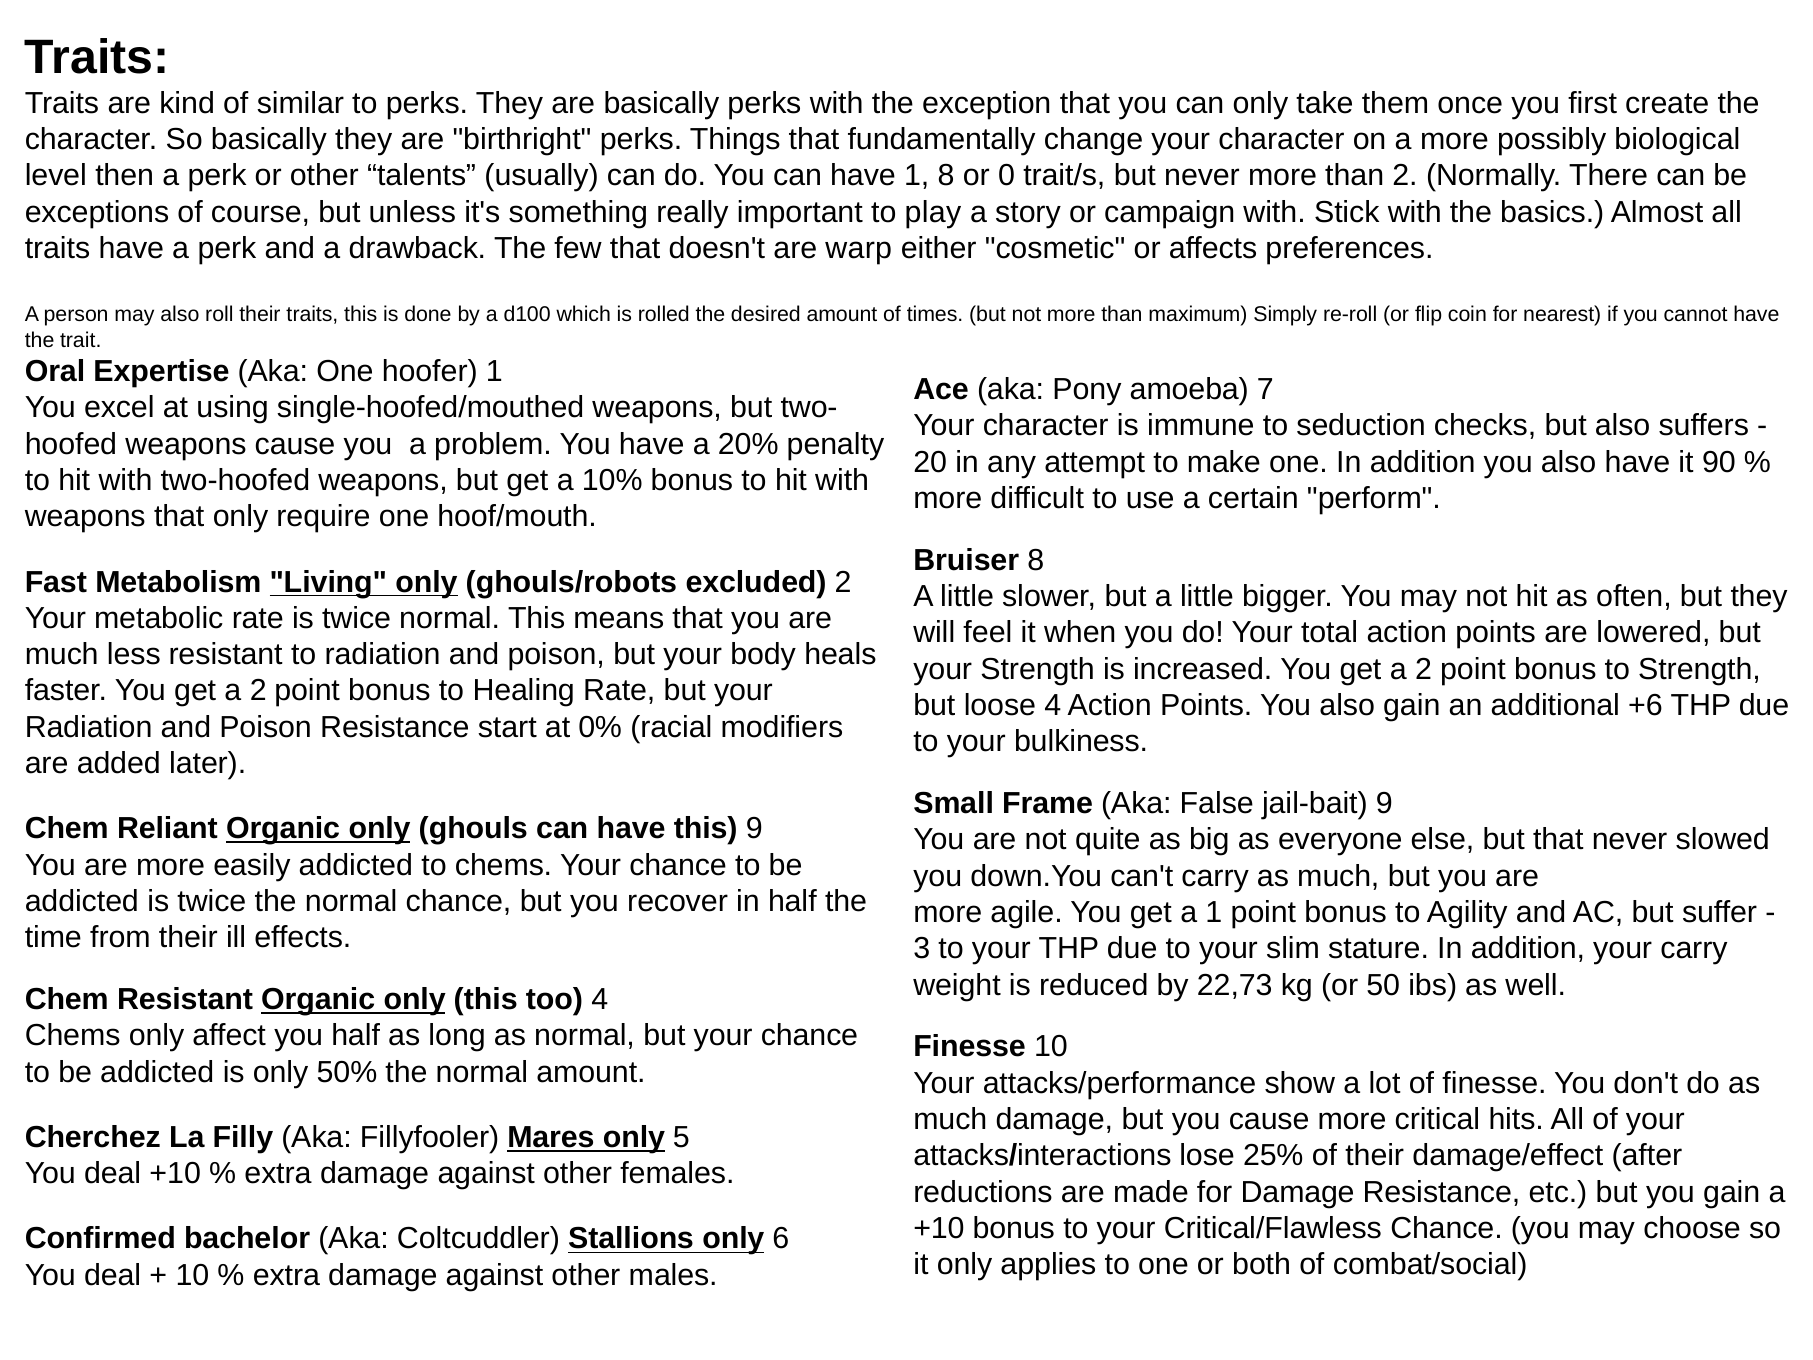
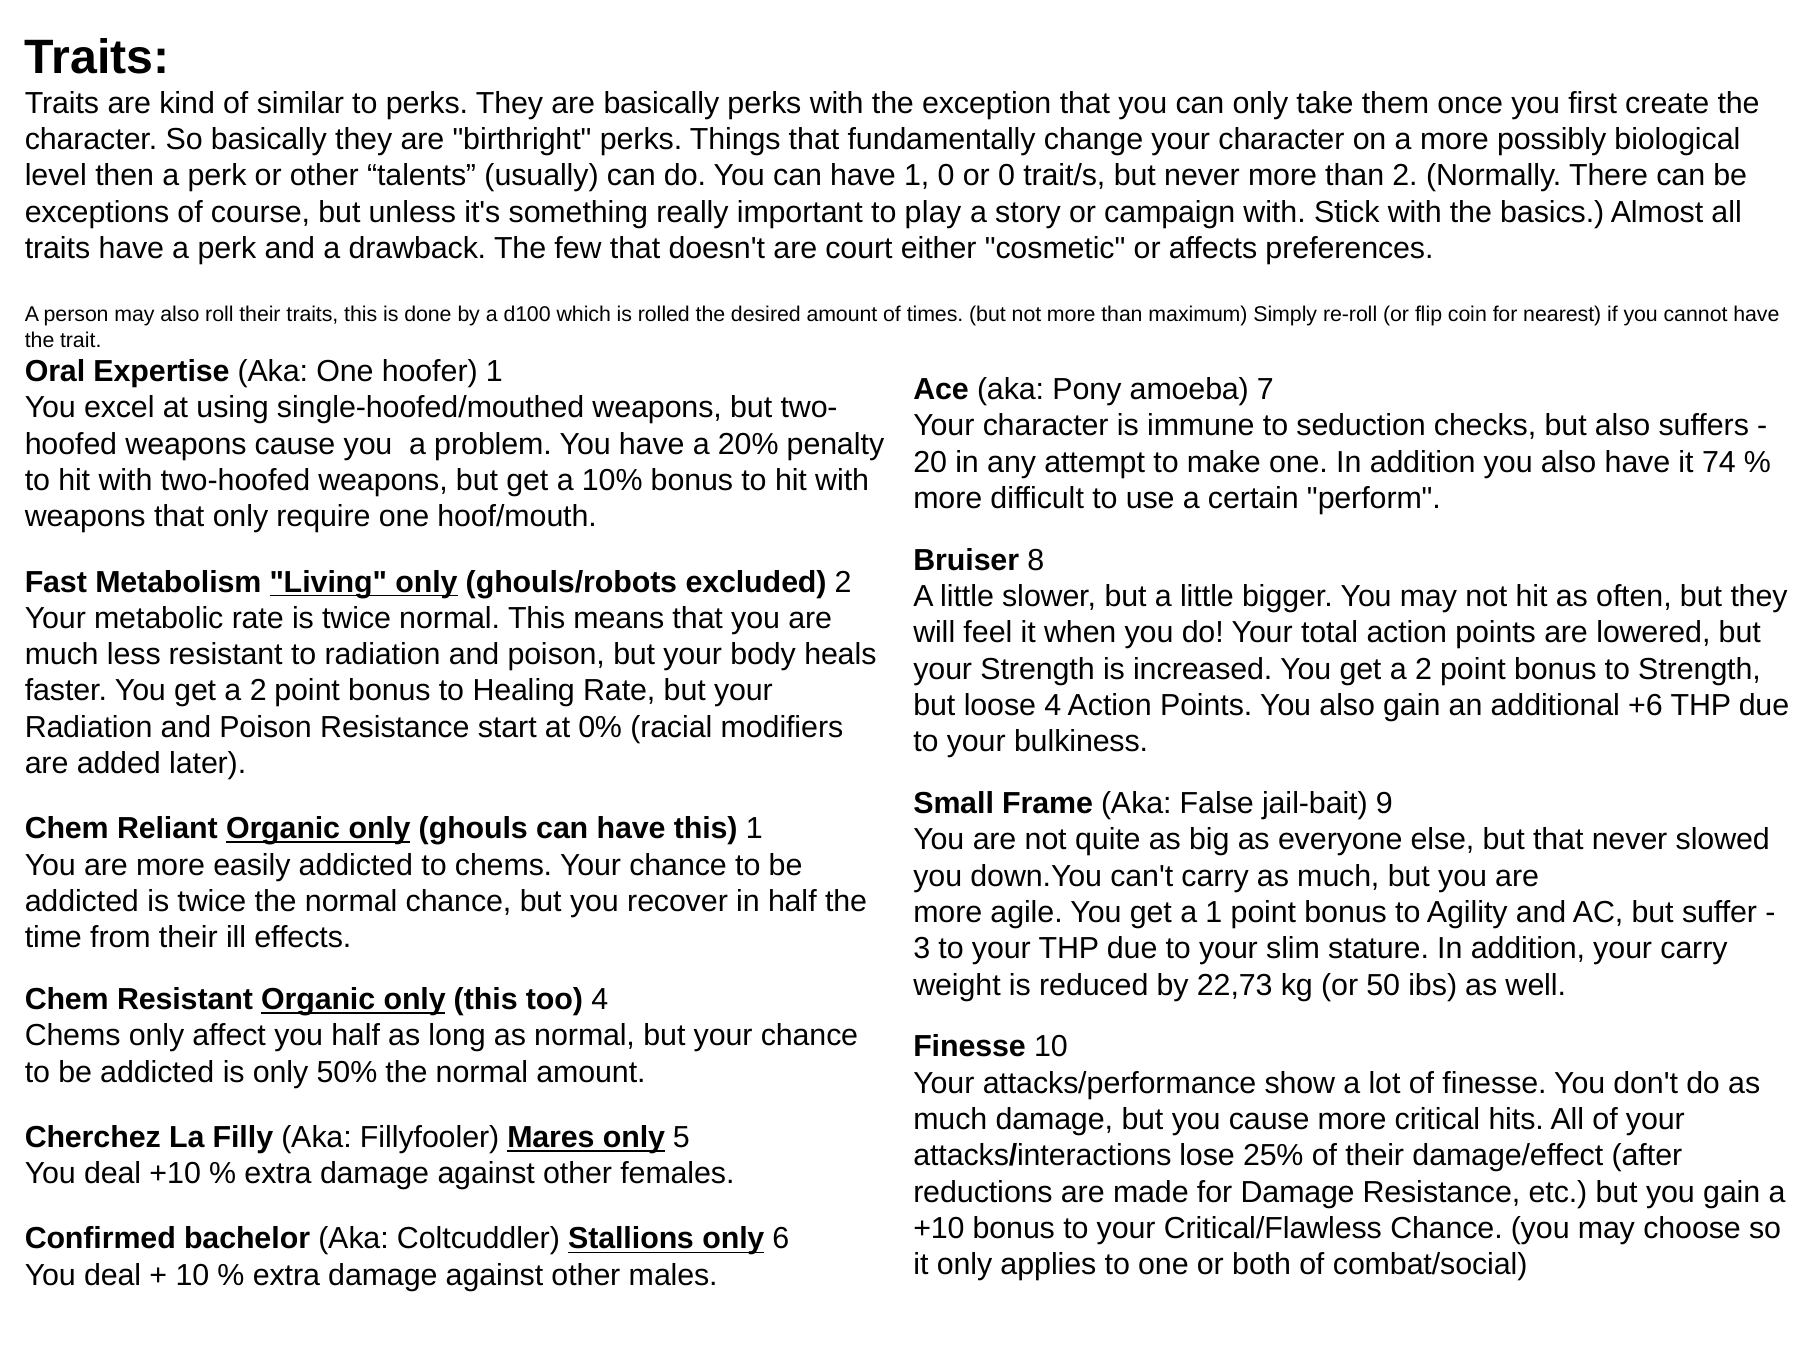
1 8: 8 -> 0 (946, 176)
warp: warp -> court (859, 248)
90: 90 -> 74 (1719, 462)
this 9: 9 -> 1 (754, 829)
